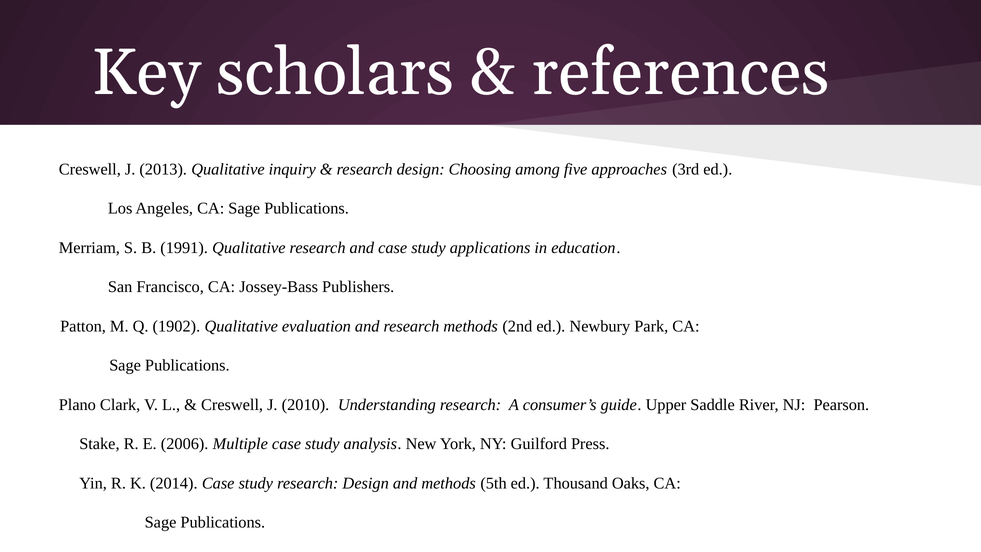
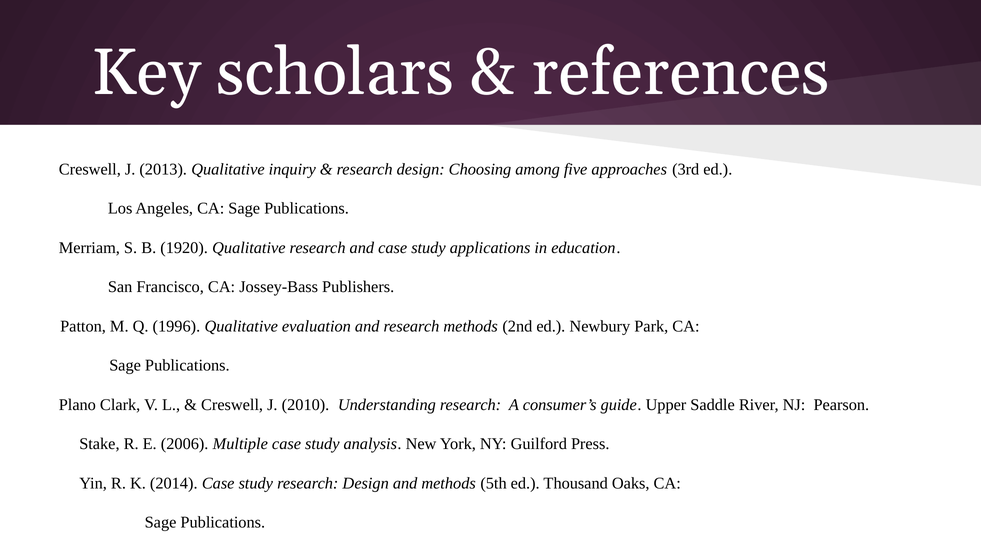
1991: 1991 -> 1920 (184, 248)
1902: 1902 -> 1996 (176, 326)
